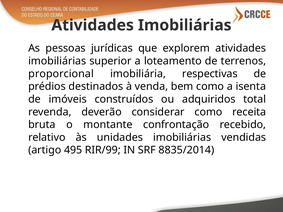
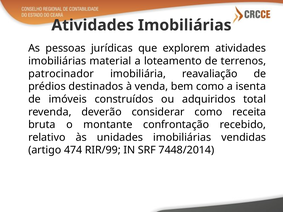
superior: superior -> material (110, 61)
proporcional: proporcional -> patrocinador (61, 74)
respectivas: respectivas -> reavaliação (210, 74)
495: 495 -> 474 (73, 150)
8835/2014: 8835/2014 -> 7448/2014 (186, 150)
